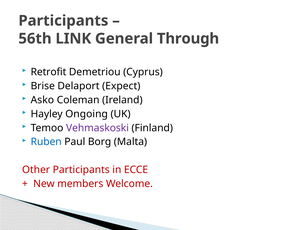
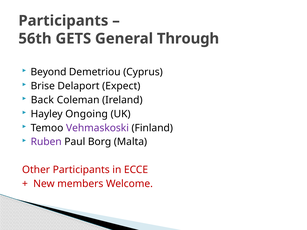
LINK: LINK -> GETS (73, 39)
Retrofit: Retrofit -> Beyond (49, 72)
Asko: Asko -> Back (42, 100)
Ruben colour: blue -> purple (46, 142)
